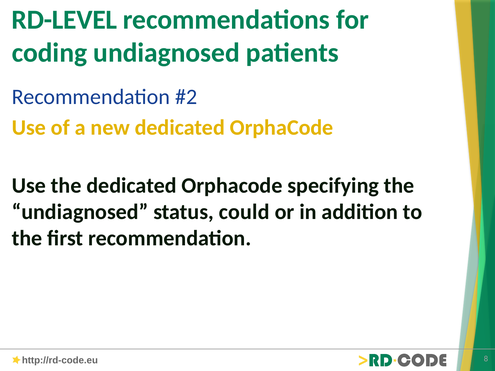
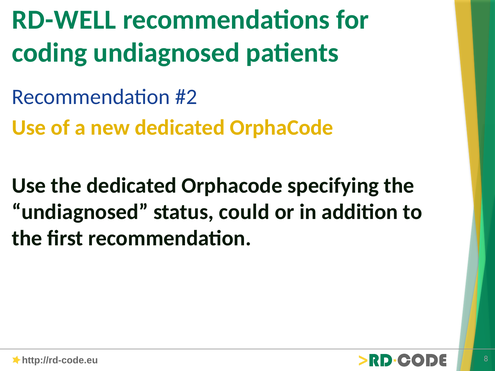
RD-LEVEL: RD-LEVEL -> RD-WELL (64, 20)
